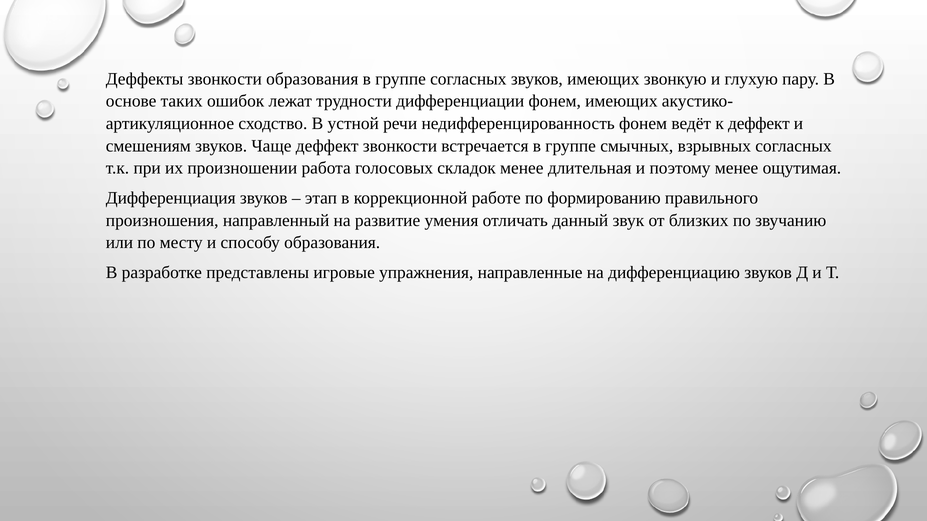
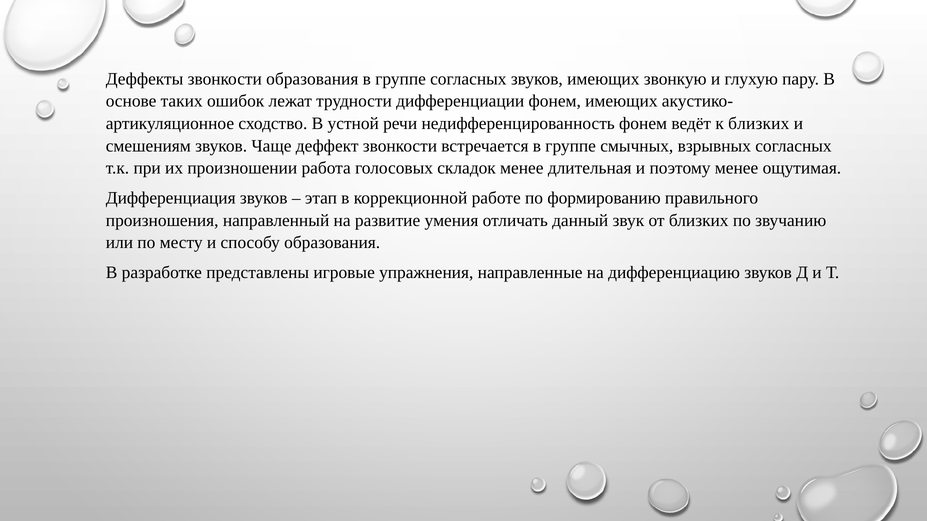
к деффект: деффект -> близких (759, 124)
